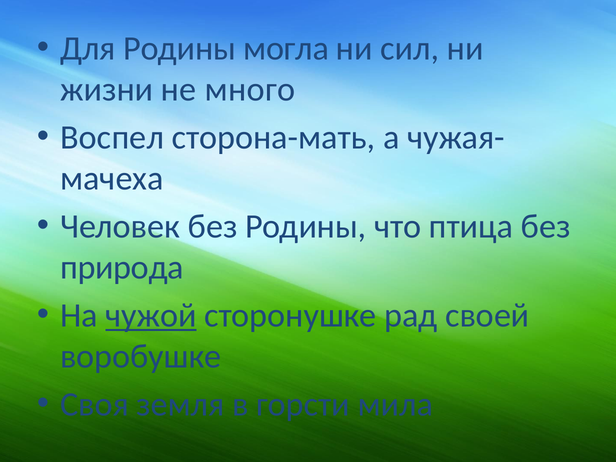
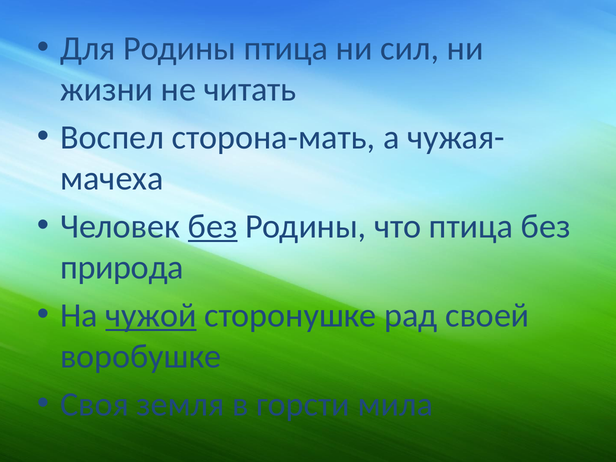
Родины могла: могла -> птица (286, 48)
много: много -> читать (250, 89)
без underline: none -> present (213, 226)
